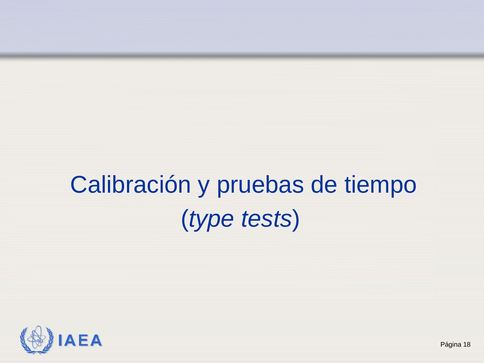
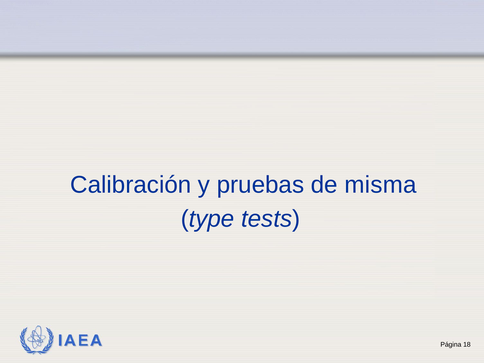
tiempo: tiempo -> misma (381, 185)
